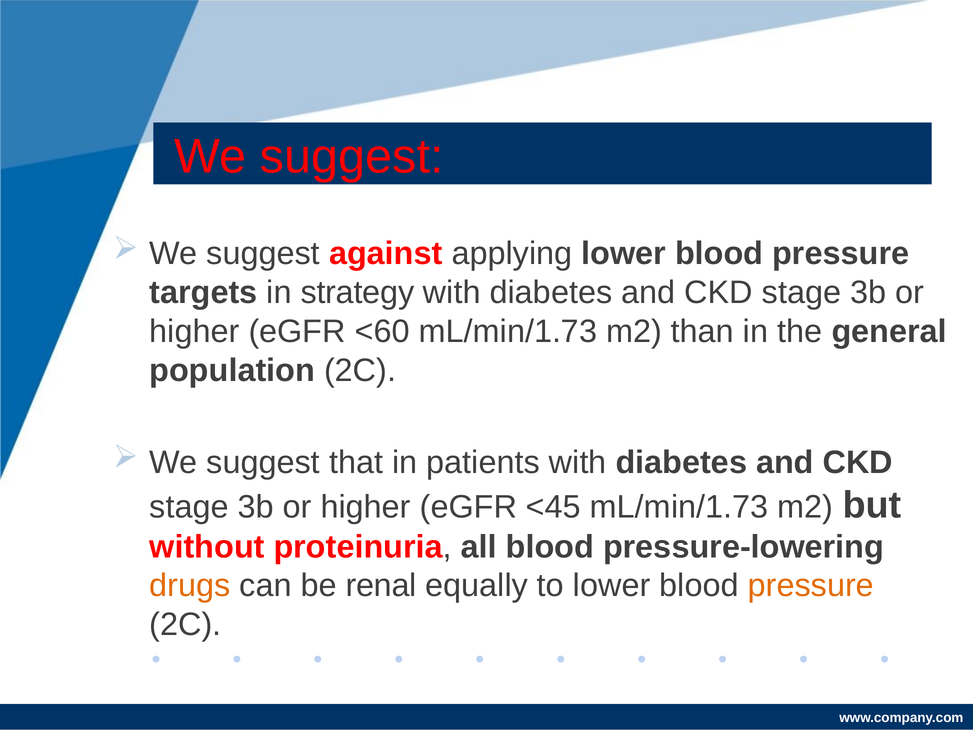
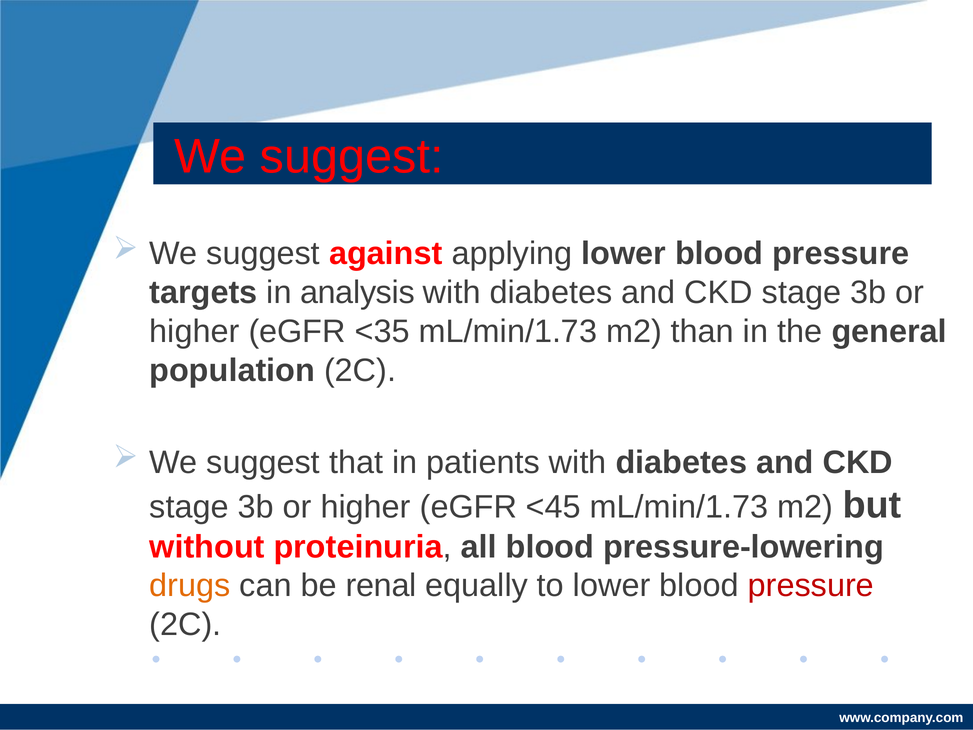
strategy: strategy -> analysis (357, 293)
<60: <60 -> <35 (382, 331)
pressure colour: orange -> red (811, 586)
